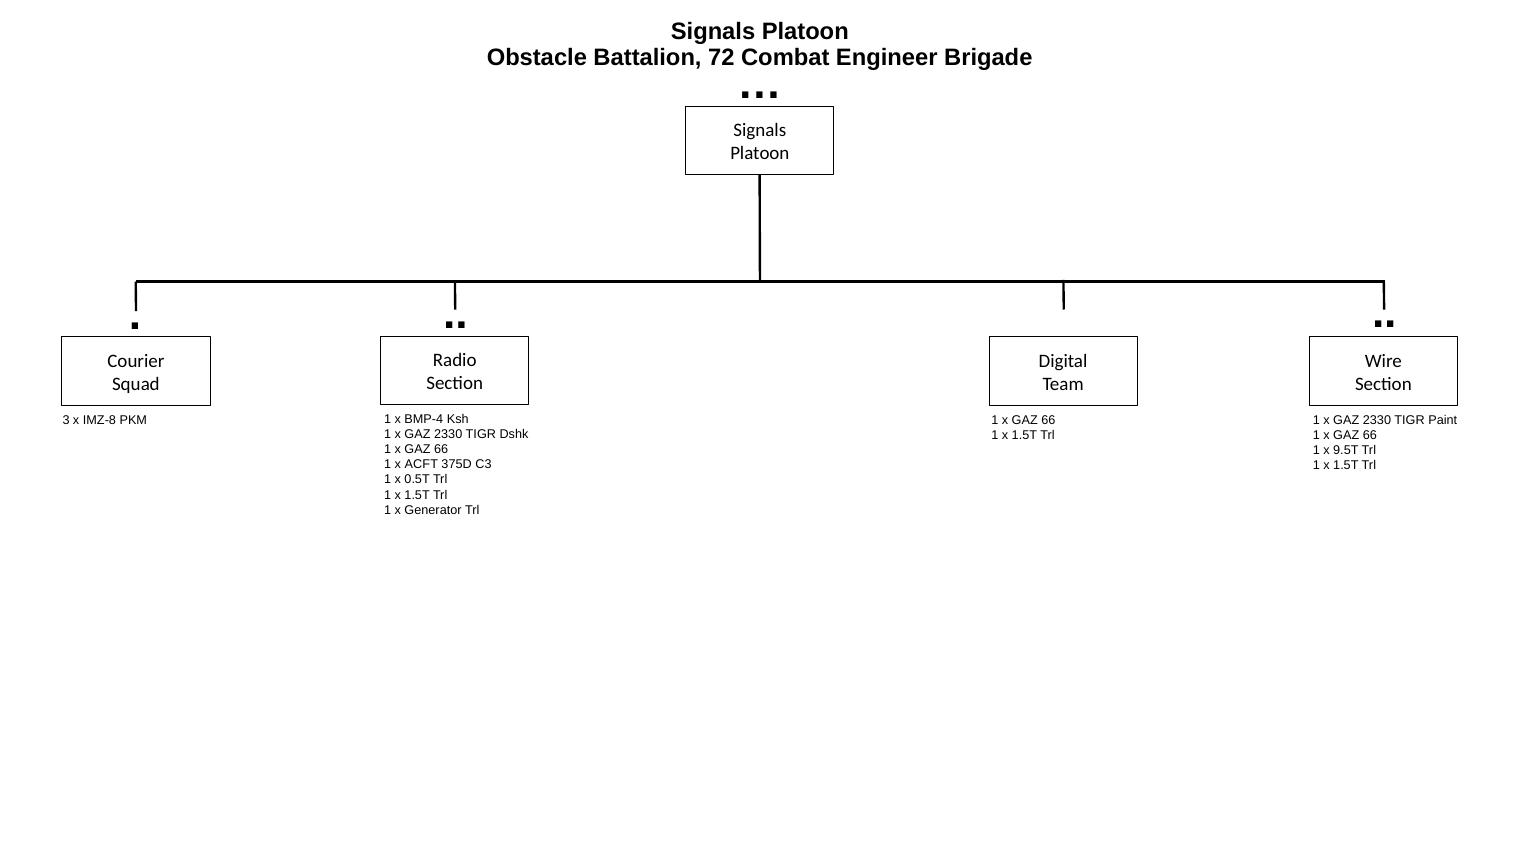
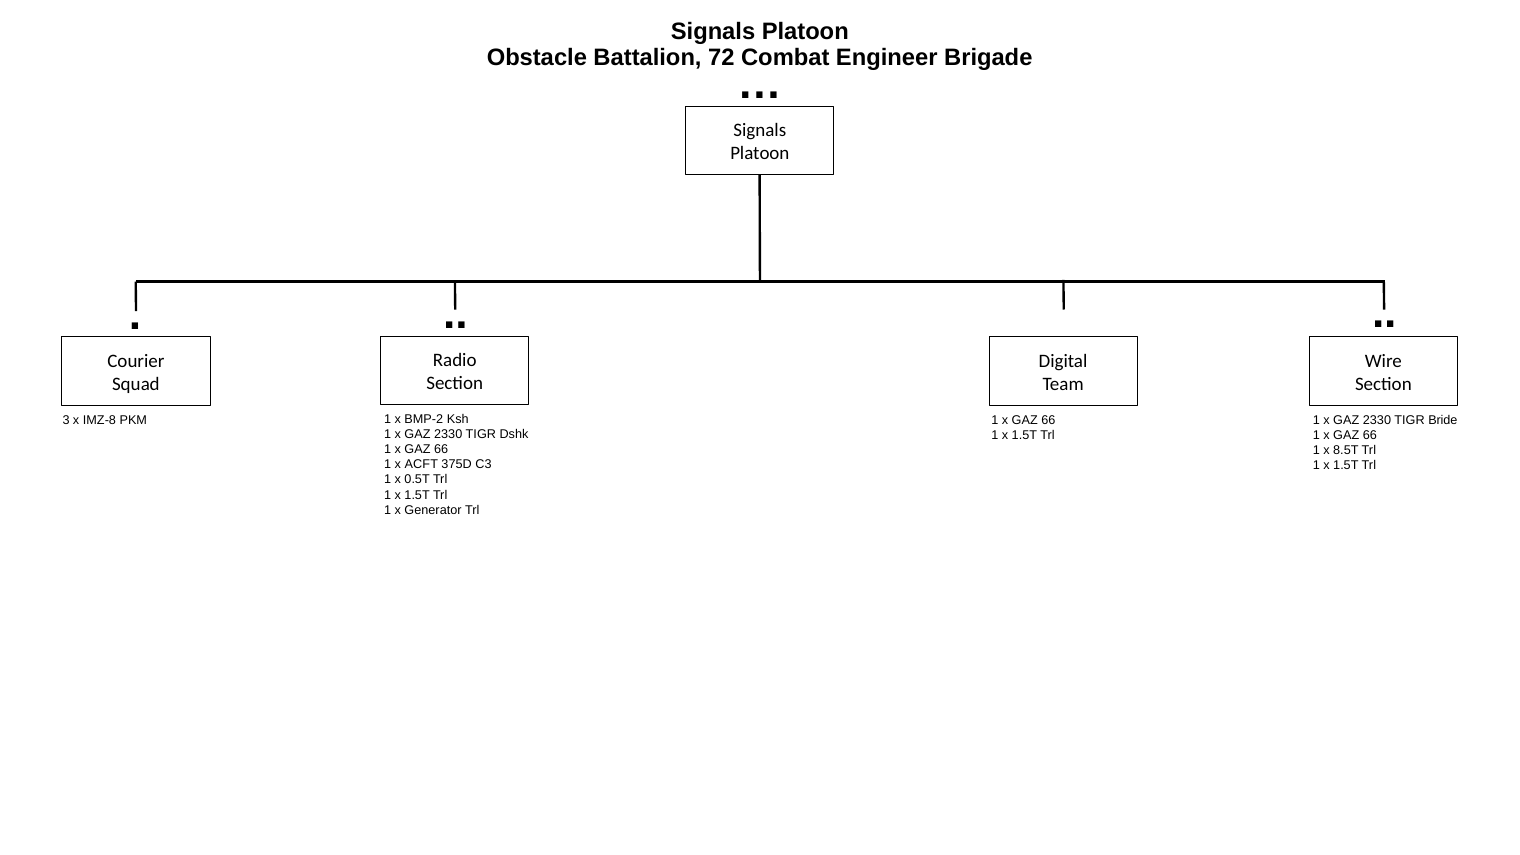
BMP-4: BMP-4 -> BMP-2 (424, 419)
Paint: Paint -> Bride (1443, 420)
9.5T: 9.5T -> 8.5T (1346, 450)
